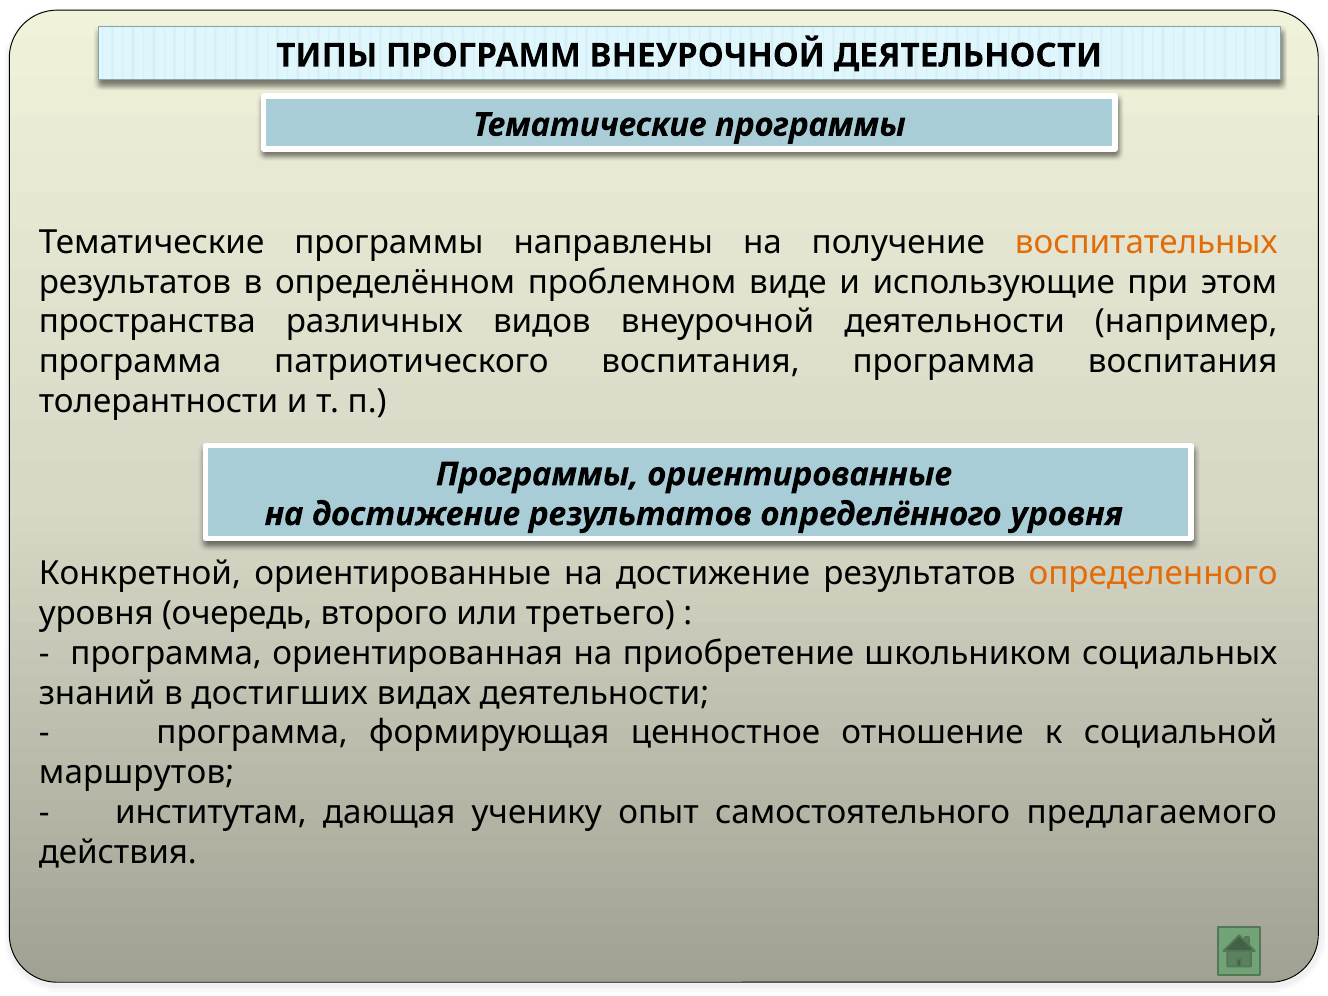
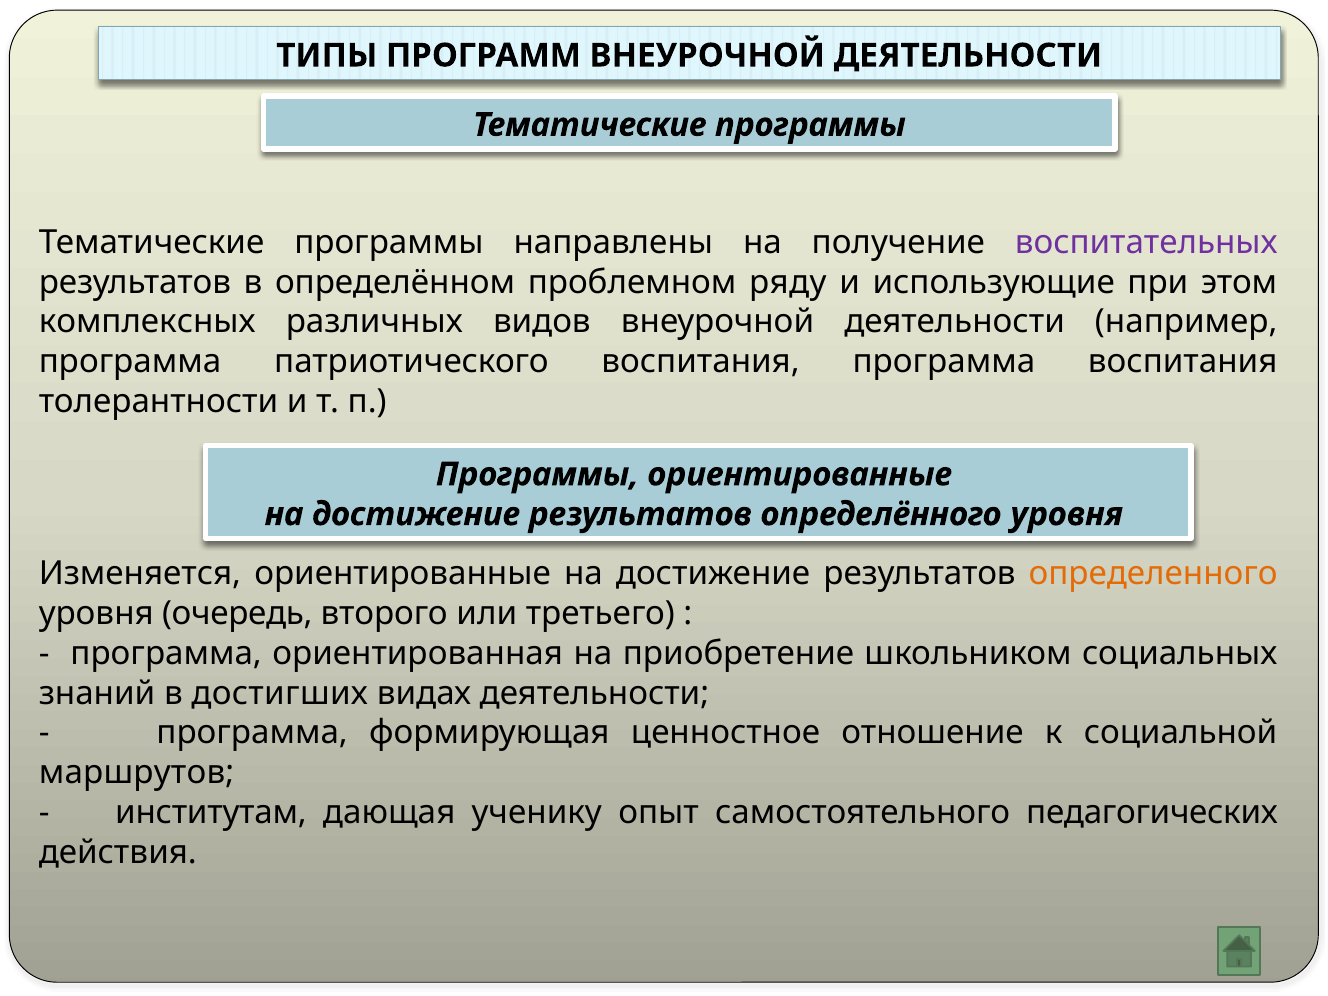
воспитательных colour: orange -> purple (1146, 242)
виде: виде -> ряду (788, 282)
пространства: пространства -> комплексных (147, 322)
Конкретной: Конкретной -> Изменяется (140, 574)
предлагаемого: предлагаемого -> педагогических (1152, 813)
